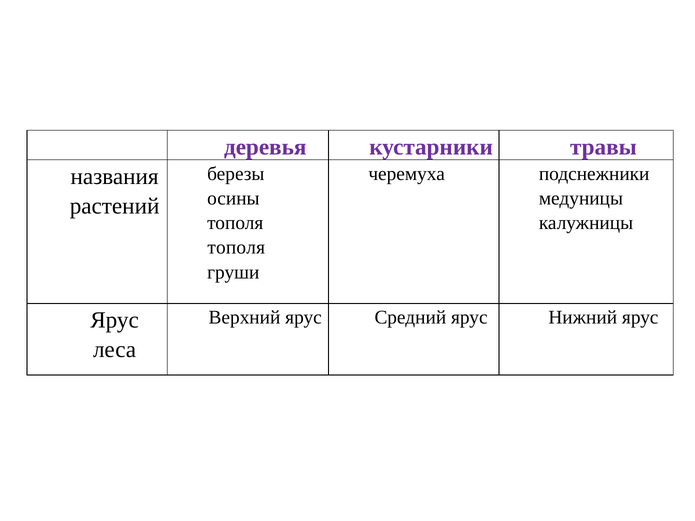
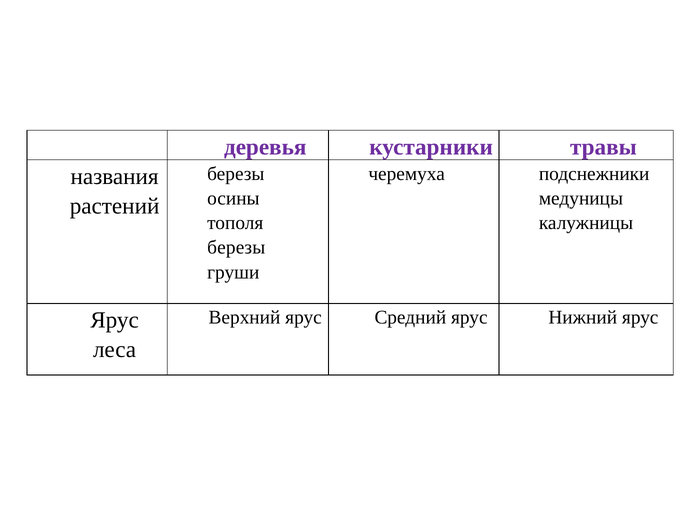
тополя: тополя -> березы (236, 248)
